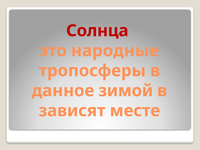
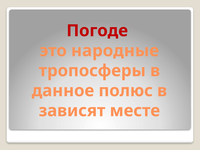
Солнца: Солнца -> Погоде (97, 31)
зимой: зимой -> полюс (126, 91)
